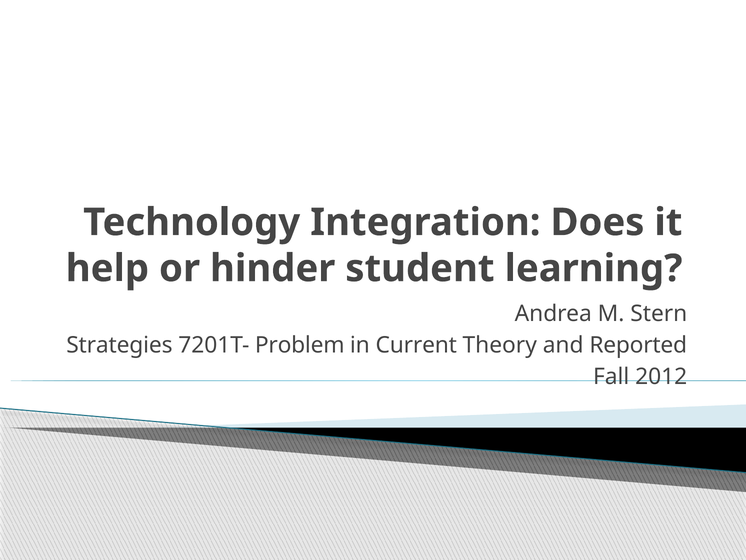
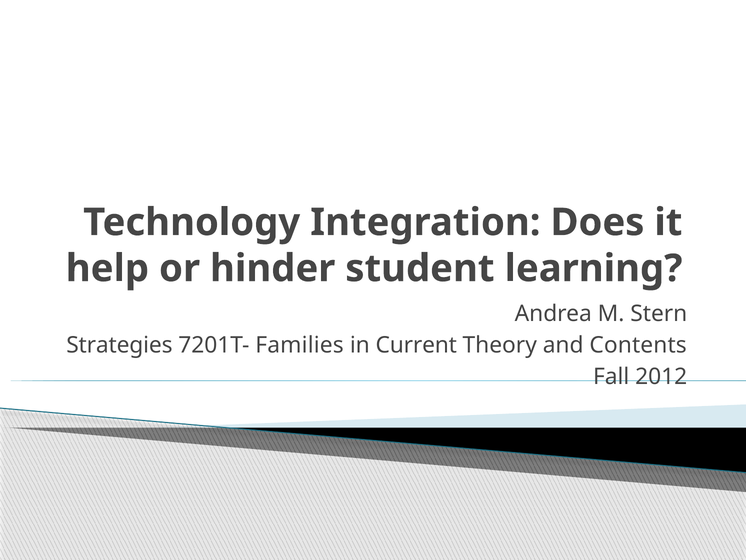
Problem: Problem -> Families (300, 345)
Reported: Reported -> Contents (638, 345)
